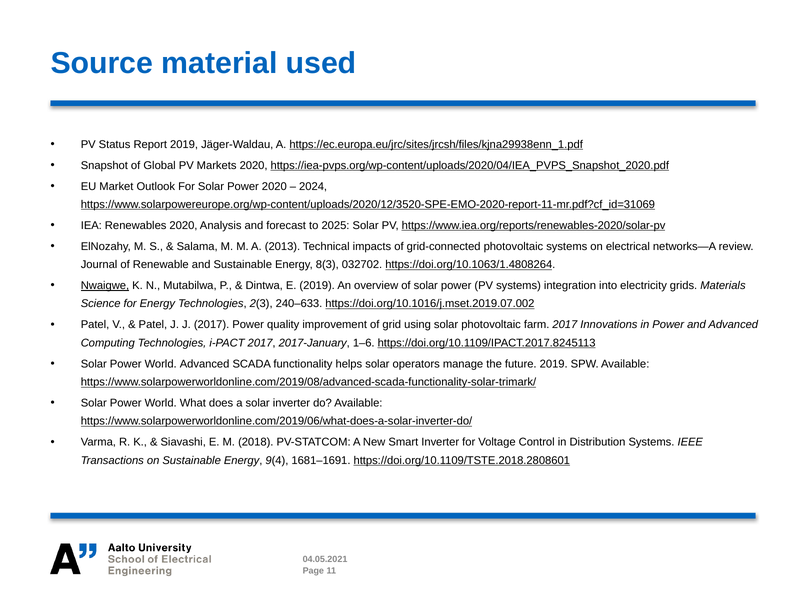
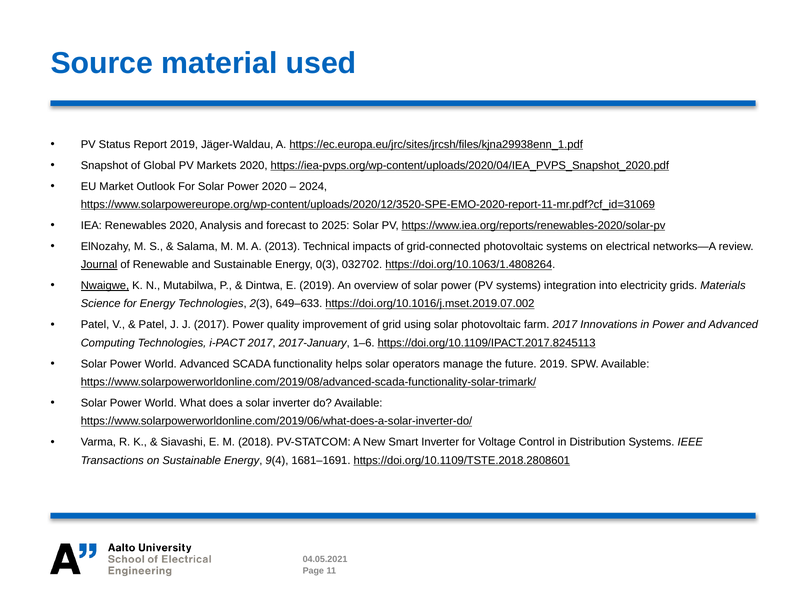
Journal underline: none -> present (99, 265)
8(3: 8(3 -> 0(3 (327, 265)
240–633: 240–633 -> 649–633 (299, 304)
